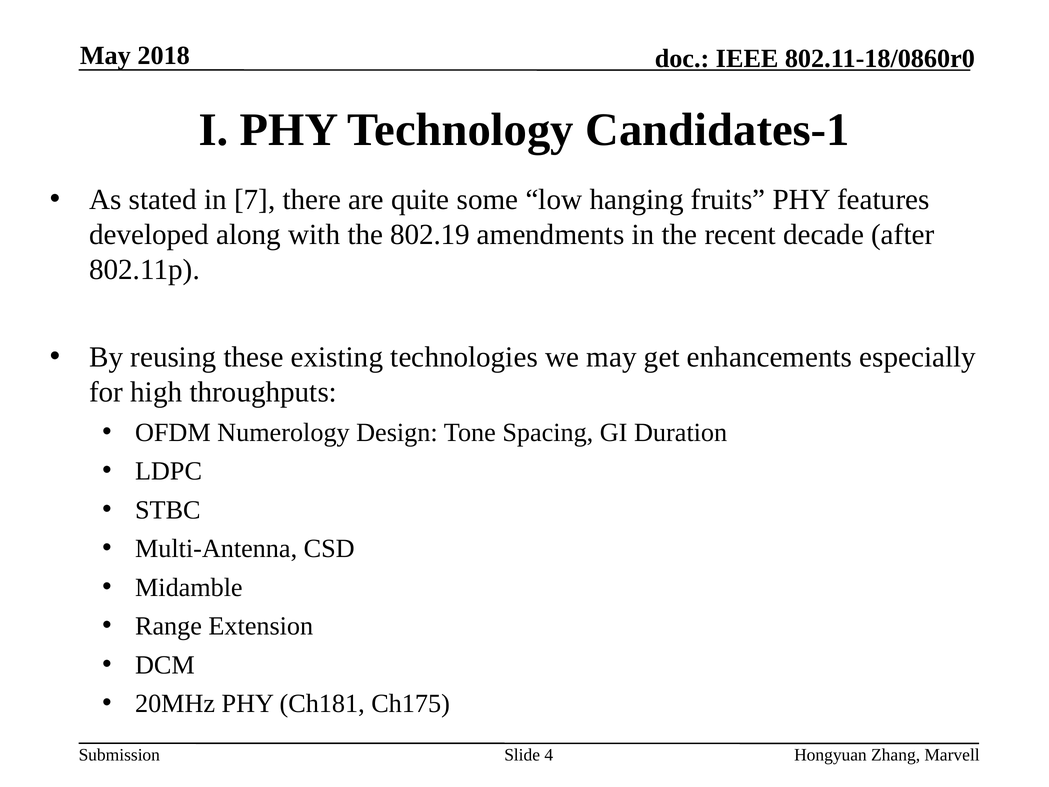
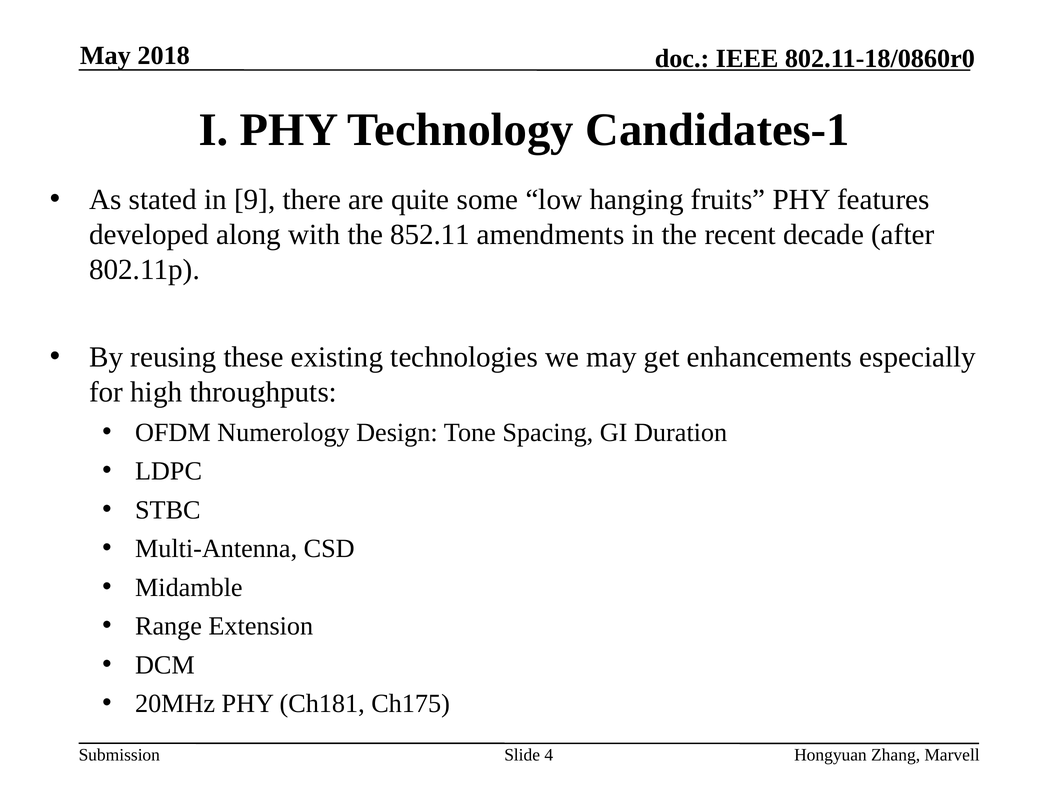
7: 7 -> 9 (255, 200)
802.19: 802.19 -> 852.11 (430, 235)
